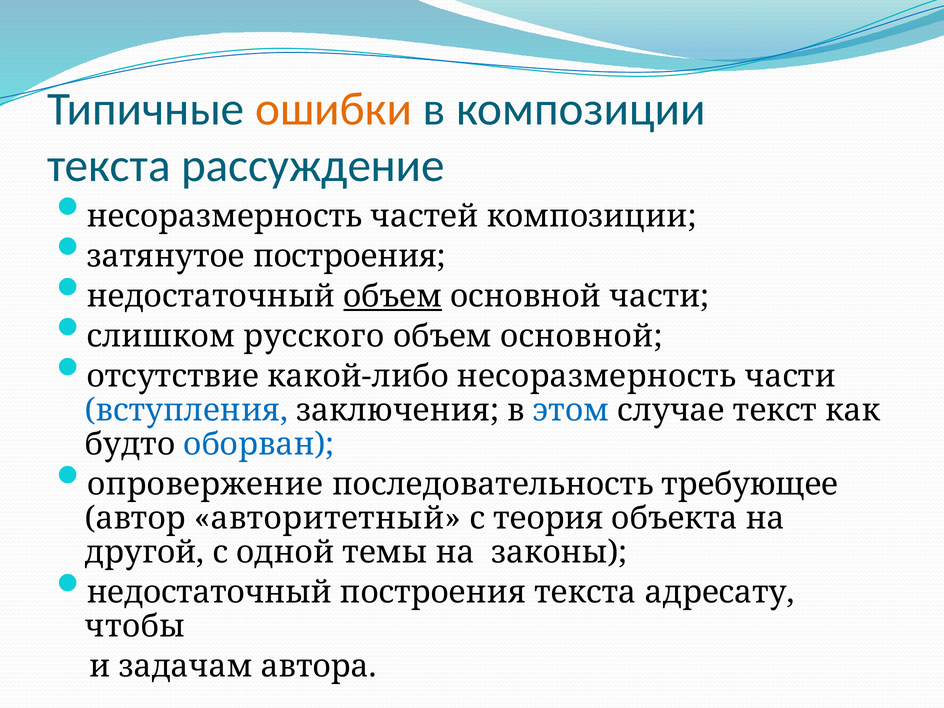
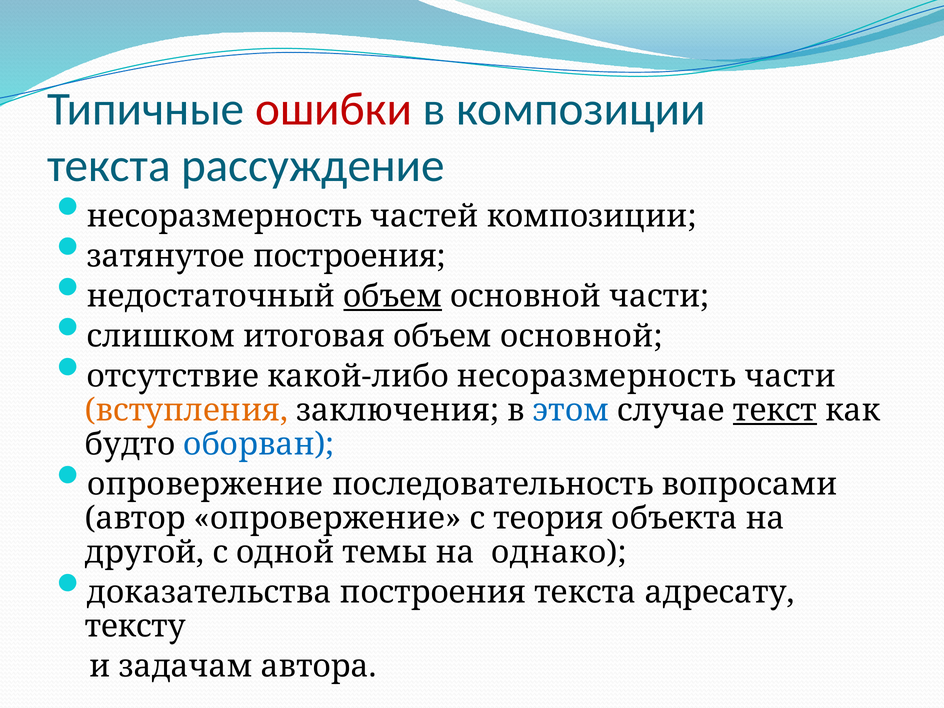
ошибки colour: orange -> red (334, 109)
русского: русского -> итоговая (314, 336)
вступления colour: blue -> orange (186, 410)
текст underline: none -> present (775, 410)
требующее: требующее -> вопросами (750, 484)
автор авторитетный: авторитетный -> опровержение (328, 518)
законы: законы -> однако (559, 552)
недостаточный: недостаточный -> доказательства (209, 592)
чтобы: чтобы -> тексту (135, 626)
